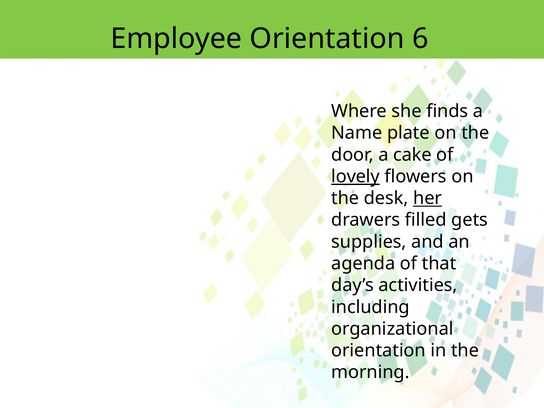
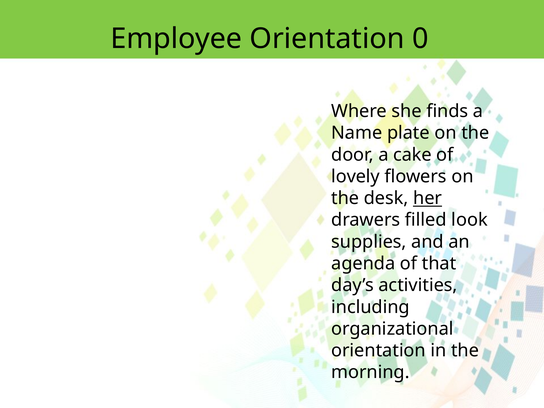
6: 6 -> 0 (420, 39)
lovely underline: present -> none (356, 176)
gets: gets -> look (470, 220)
